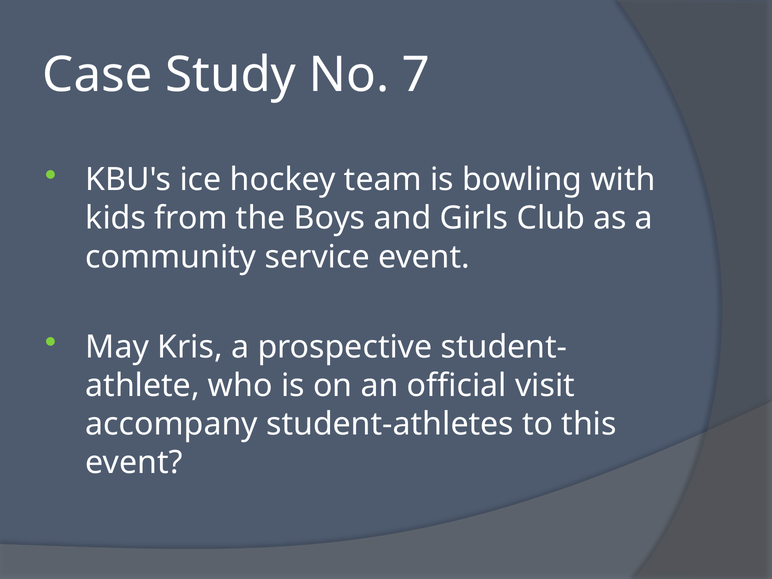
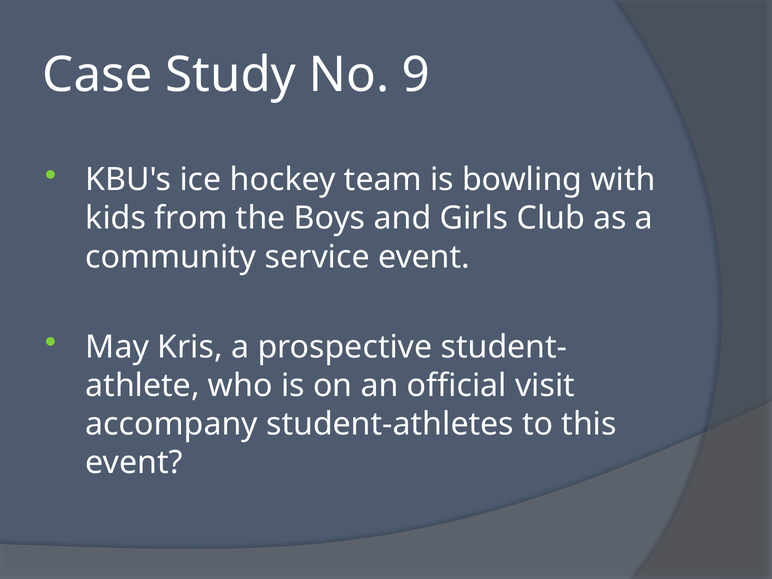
7: 7 -> 9 (416, 75)
